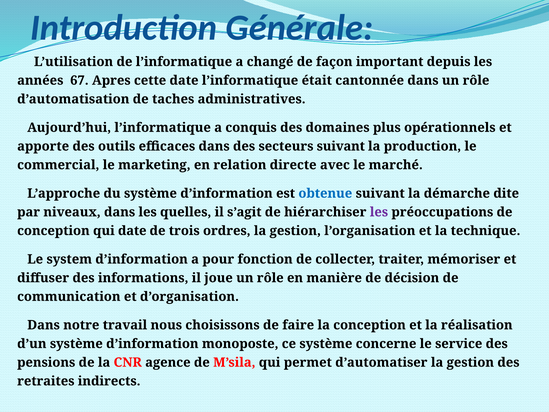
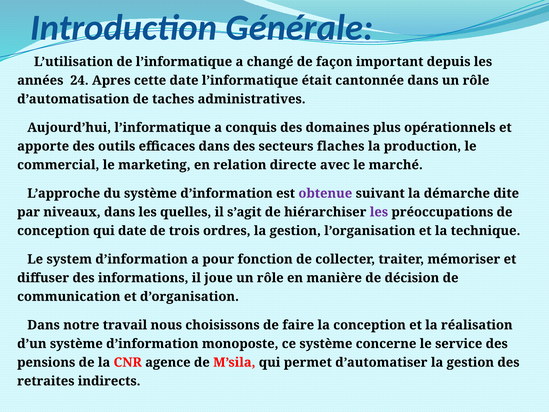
67: 67 -> 24 (79, 80)
secteurs suivant: suivant -> flaches (341, 146)
obtenue colour: blue -> purple (325, 193)
